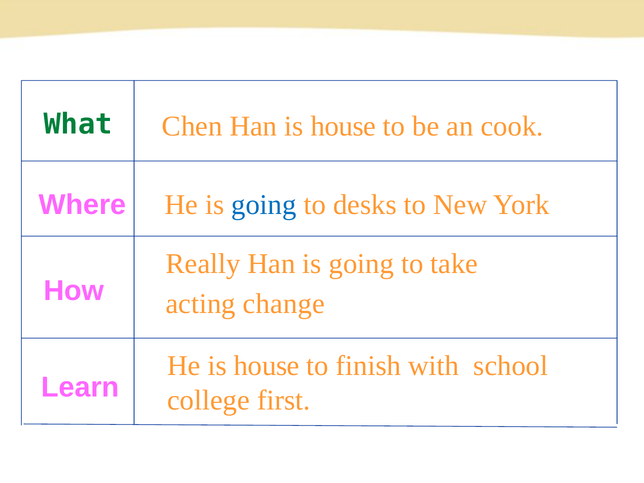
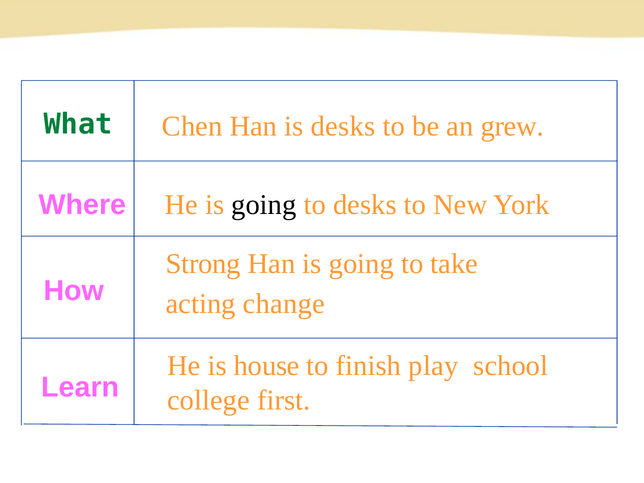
Han is house: house -> desks (343, 126)
cook: cook -> grew (512, 126)
going colour: blue -> black (264, 205)
Really: Really -> Strong (203, 264)
with: with -> play (433, 366)
